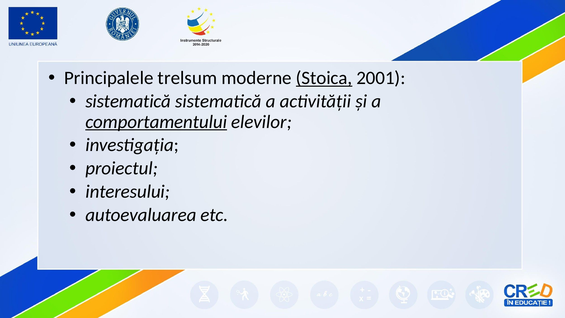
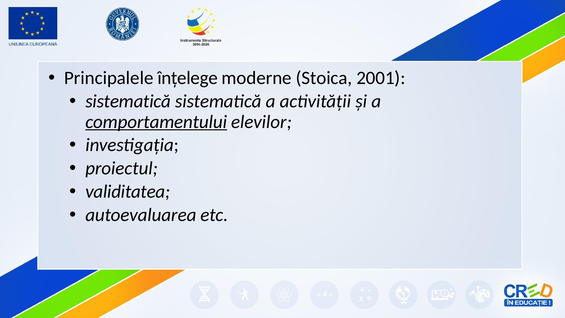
trelsum: trelsum -> înțelege (188, 78)
Stoica underline: present -> none (324, 78)
interesului: interesului -> validitatea (128, 192)
